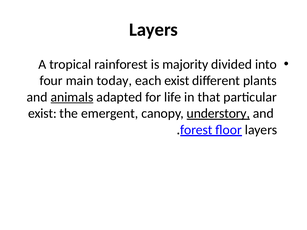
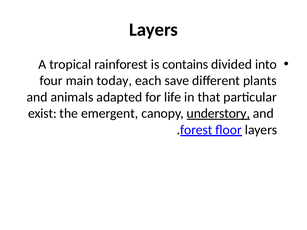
majority: majority -> contains (185, 64)
each exist: exist -> save (177, 81)
animals underline: present -> none (72, 97)
